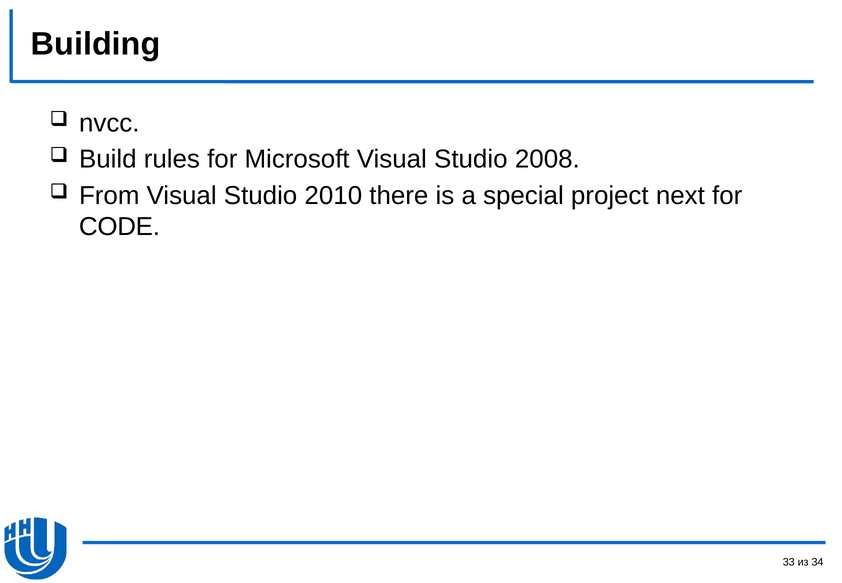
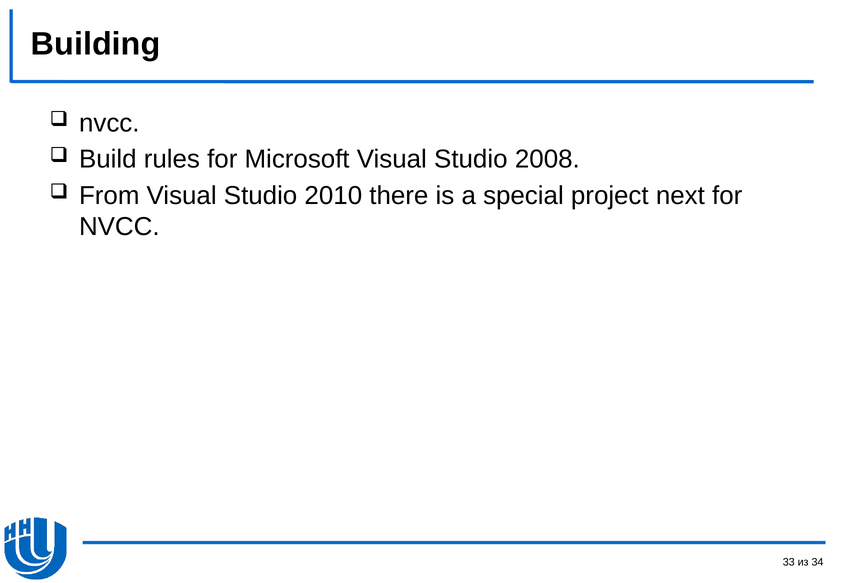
CODE: CODE -> NVCC (119, 227)
